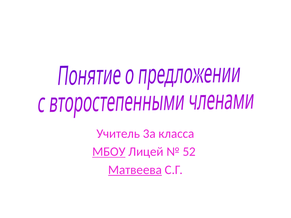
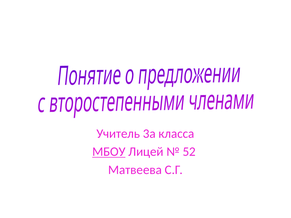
Матвеева underline: present -> none (135, 170)
